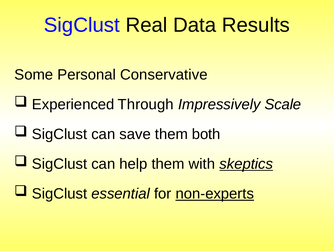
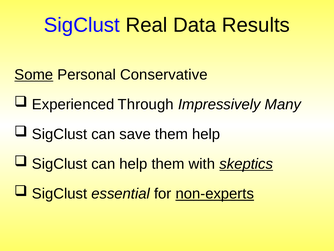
Some underline: none -> present (34, 75)
Scale: Scale -> Many (283, 104)
them both: both -> help (206, 134)
